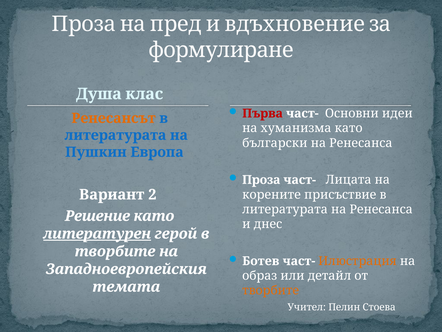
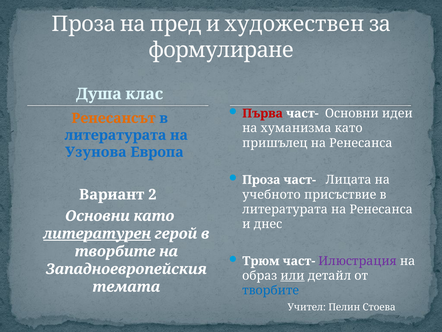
вдъхновение: вдъхновение -> художествен (295, 24)
български: български -> пришълец (275, 143)
Пушкин: Пушкин -> Узунова (96, 152)
корените: корените -> учебното (271, 194)
Решение: Решение -> Основни (97, 216)
Ботев: Ботев -> Трюм (261, 261)
Илюстрация colour: orange -> purple (358, 261)
или underline: none -> present (292, 275)
творбите colour: orange -> blue (271, 290)
